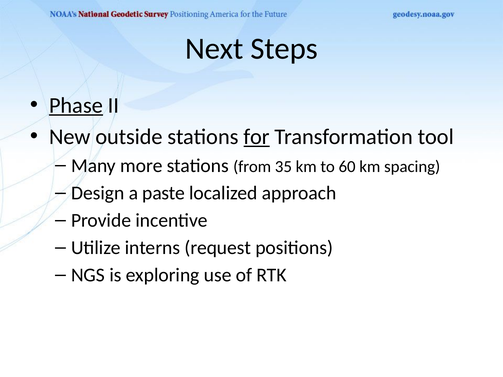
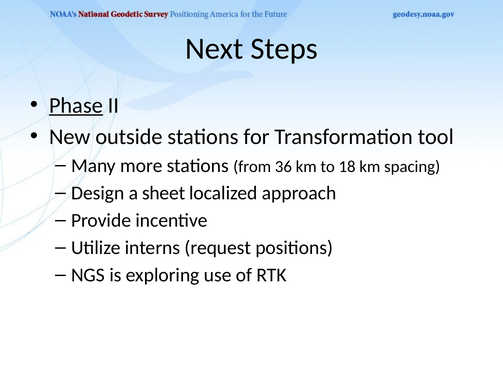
for underline: present -> none (257, 137)
35: 35 -> 36 (283, 167)
60: 60 -> 18 (347, 167)
paste: paste -> sheet (164, 193)
